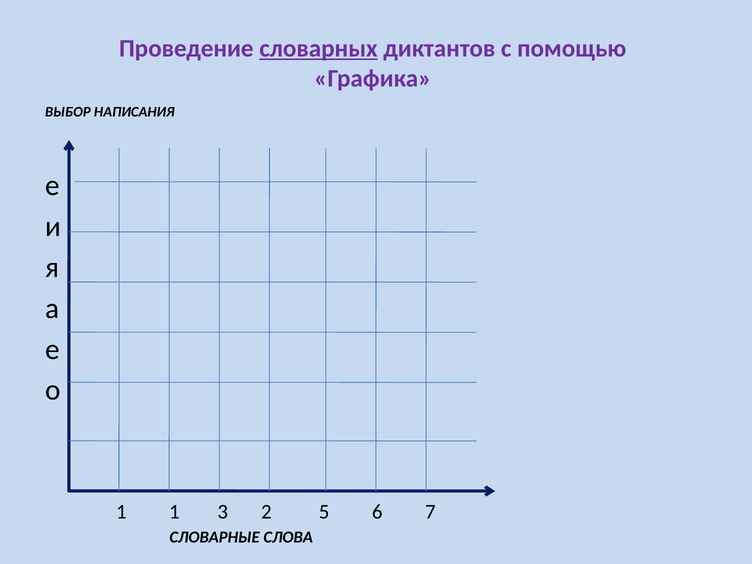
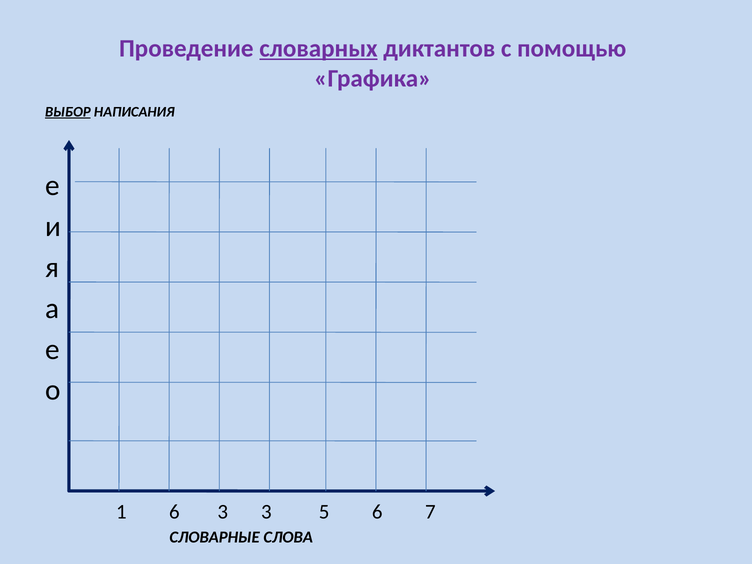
ВЫБОР underline: none -> present (68, 112)
1 1: 1 -> 6 (174, 512)
3 2: 2 -> 3 (266, 512)
